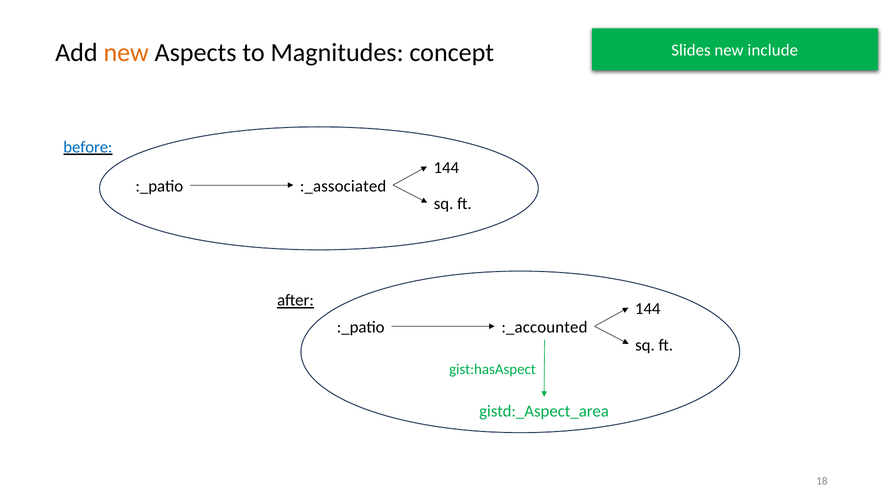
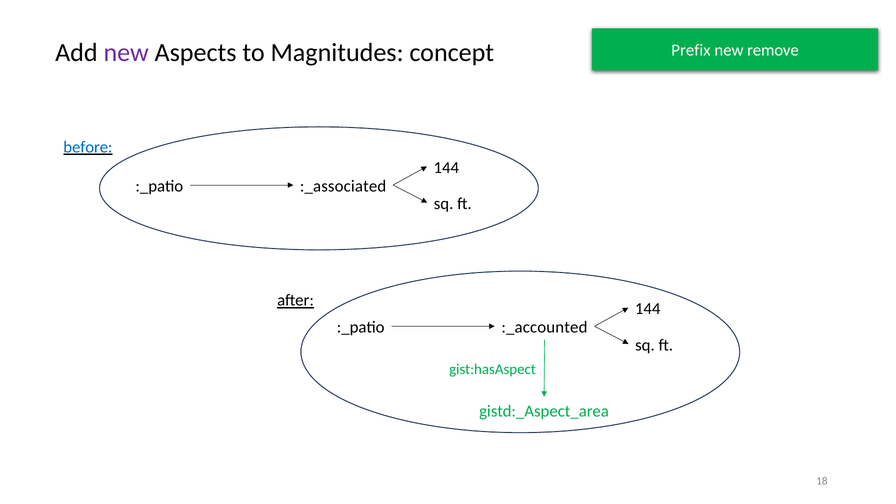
new colour: orange -> purple (126, 52)
Slides: Slides -> Prefix (691, 50)
include: include -> remove (773, 50)
